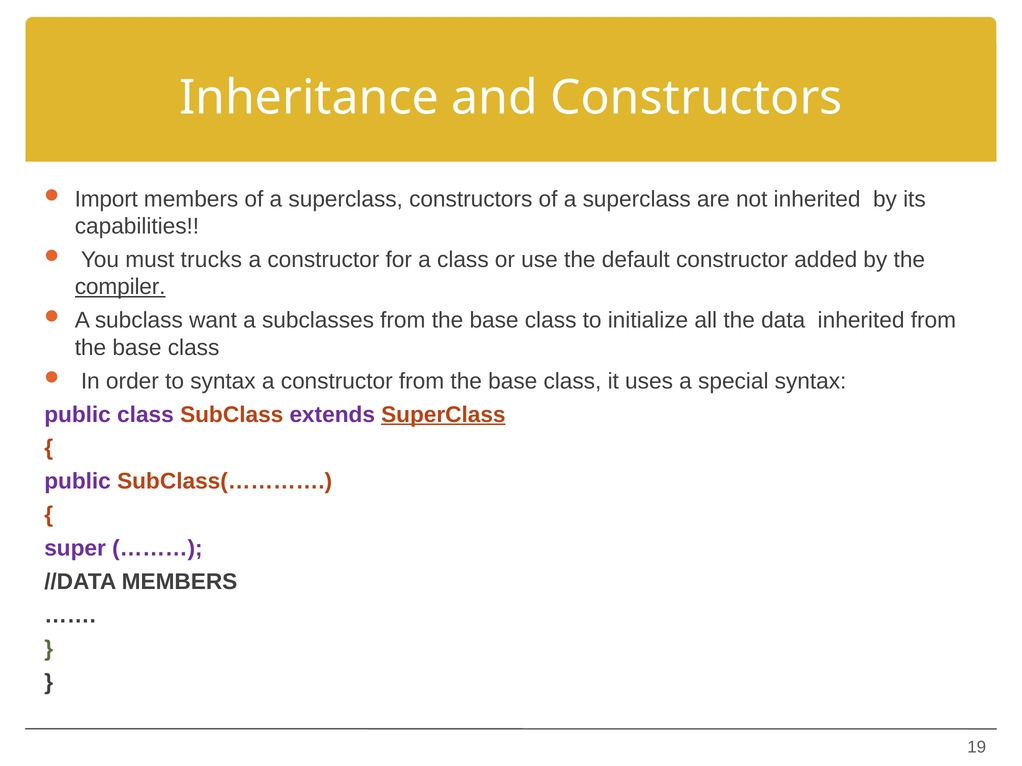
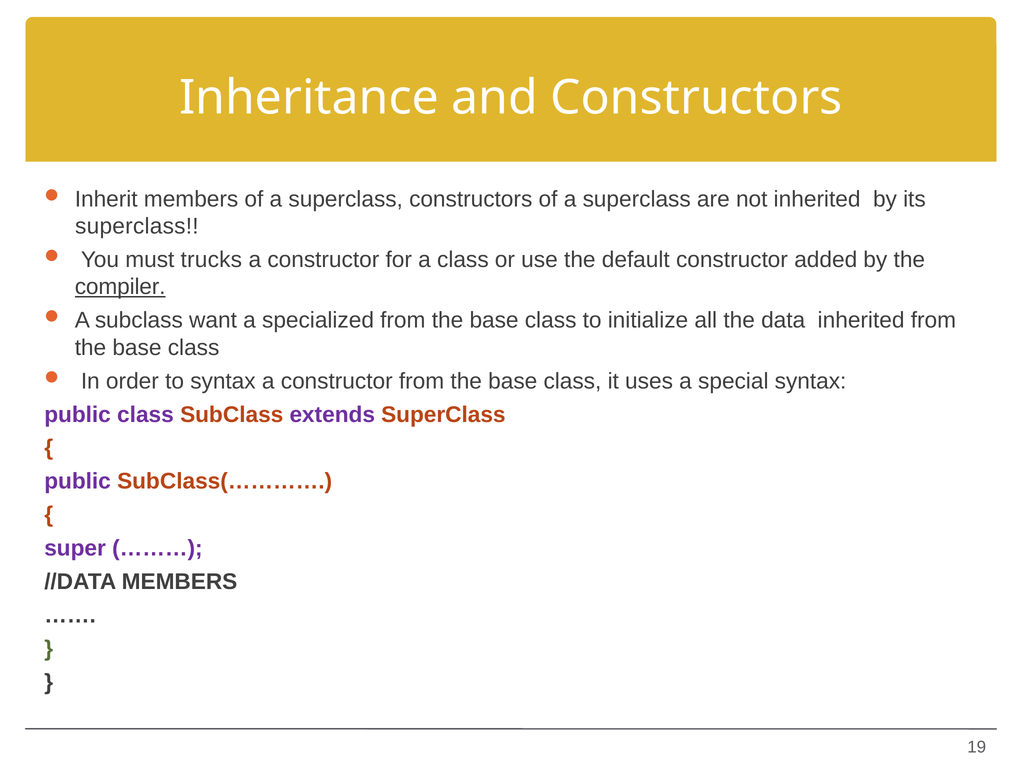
Import: Import -> Inherit (106, 199)
capabilities: capabilities -> superclass (137, 226)
subclasses: subclasses -> specialized (318, 321)
SuperClass underline: present -> none (443, 415)
